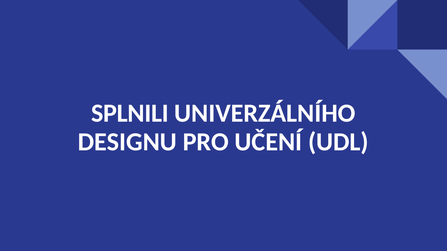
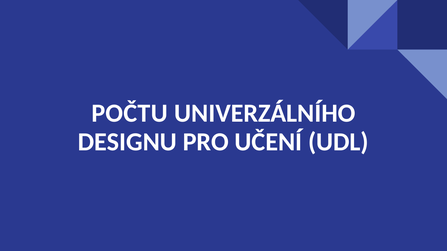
SPLNILI: SPLNILI -> POČTU (130, 113)
